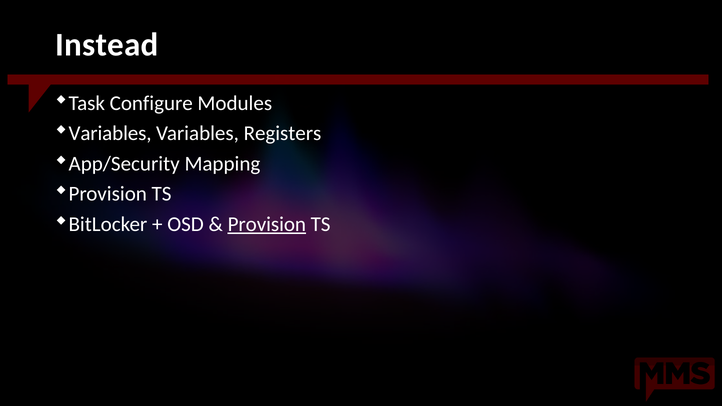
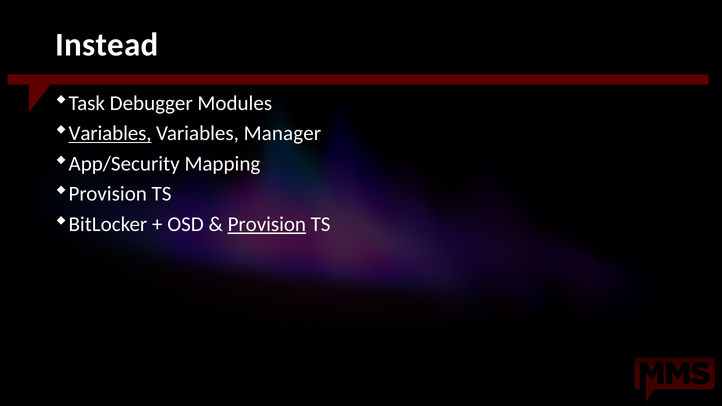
Configure: Configure -> Debugger (151, 103)
Variables underline: none -> present (110, 134)
Registers: Registers -> Manager (282, 134)
